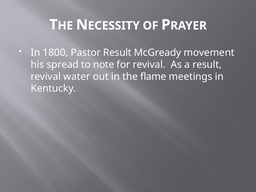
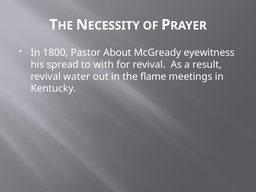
Pastor Result: Result -> About (117, 53)
movement: movement -> eyewitness (209, 53)
note: note -> with (104, 65)
